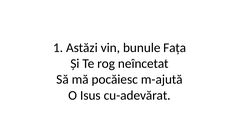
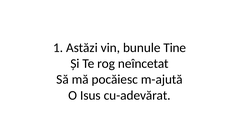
Fața: Fața -> Tine (175, 48)
